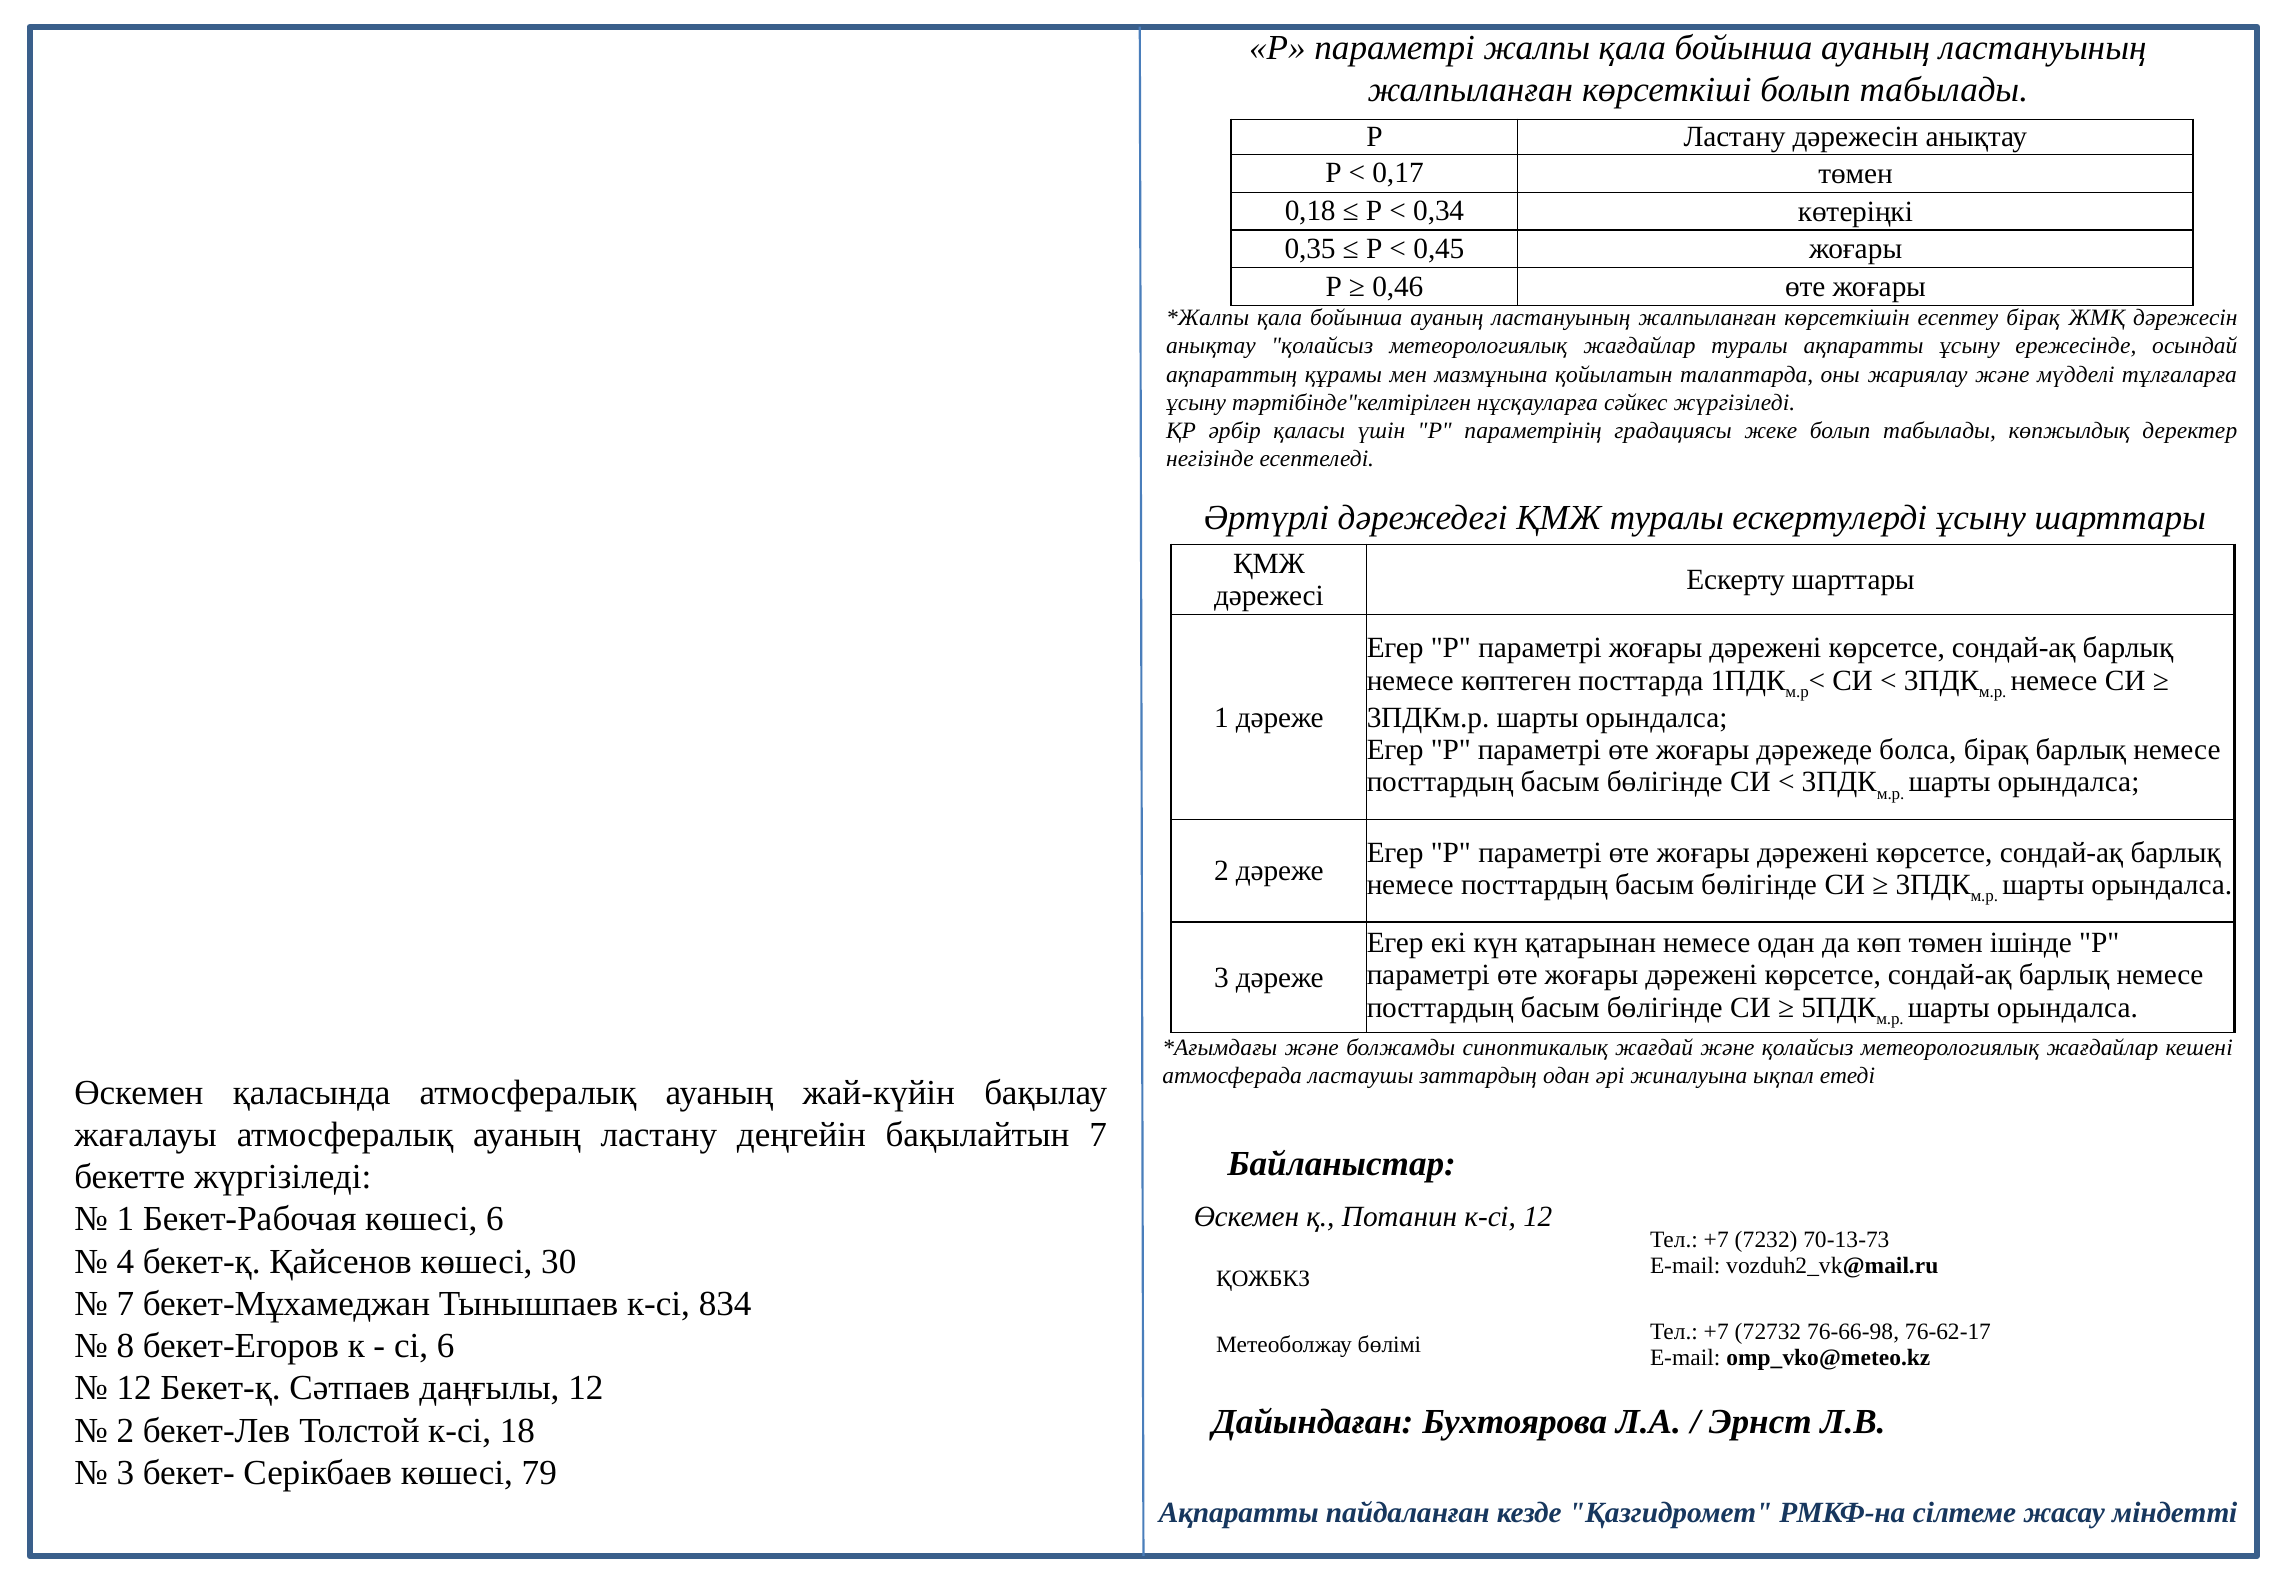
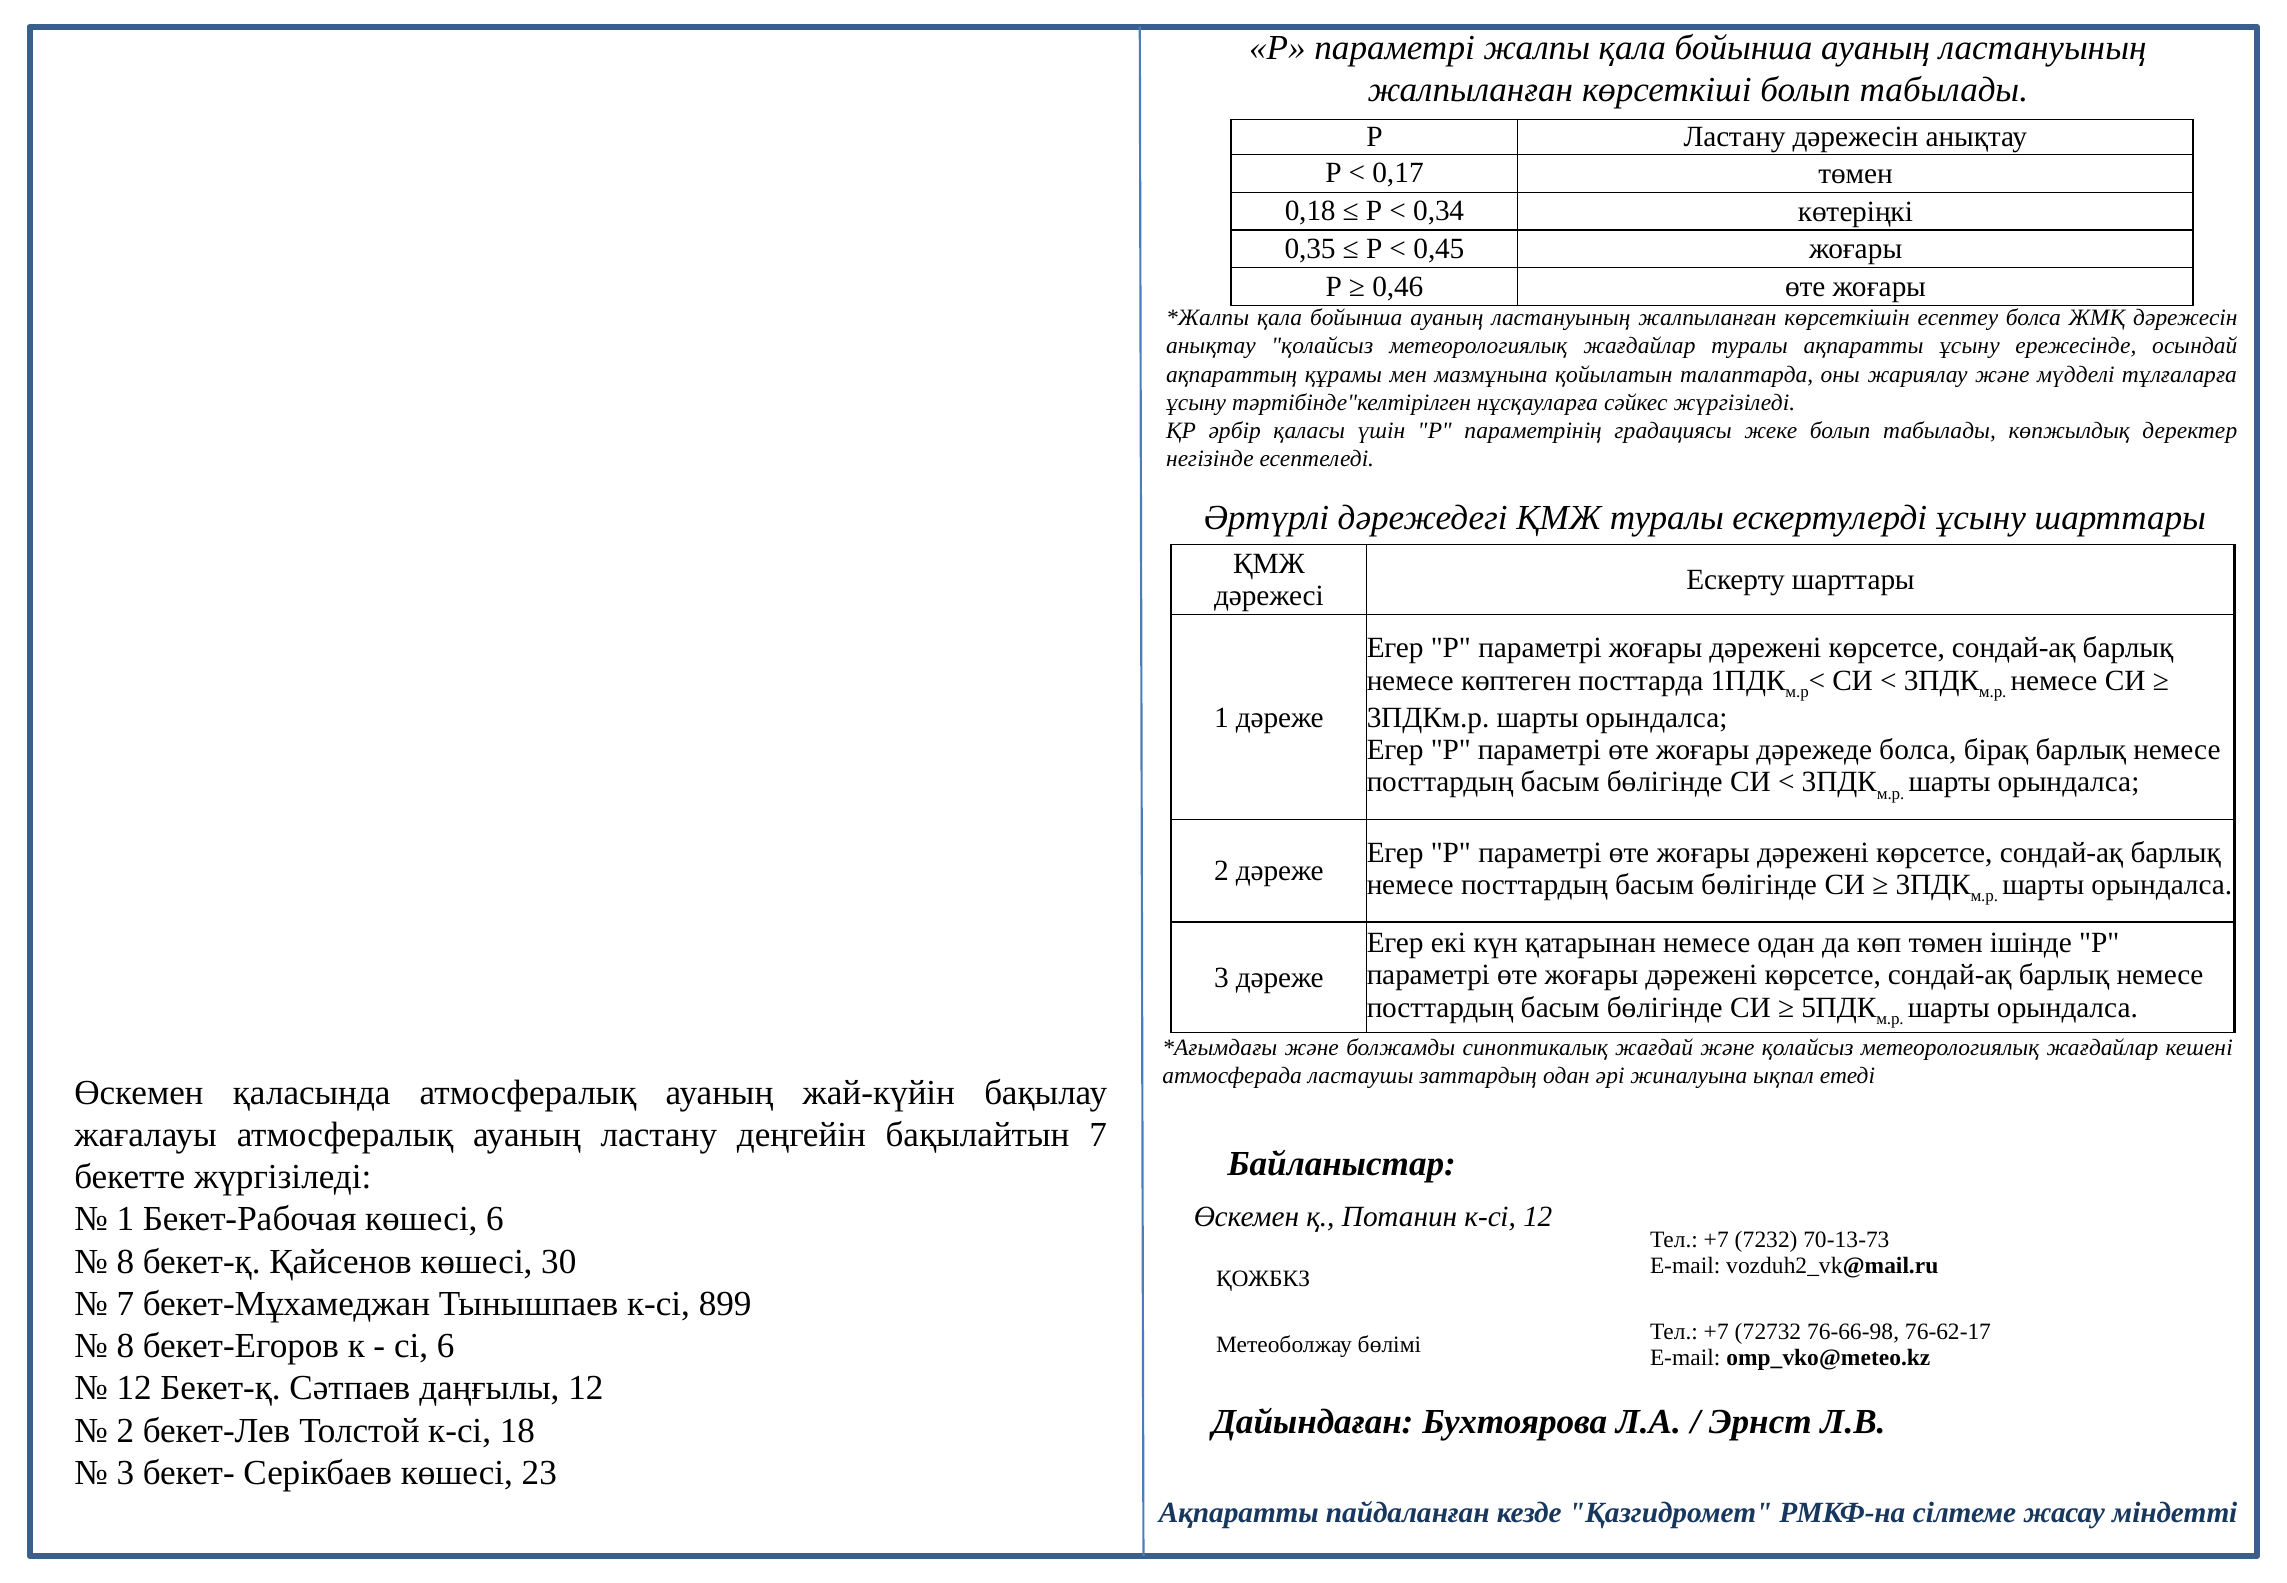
есептеу бірақ: бірақ -> болса (2033, 318)
4: 4 -> 8 (125, 1262)
834: 834 -> 899 (725, 1304)
79: 79 -> 23 (539, 1473)
